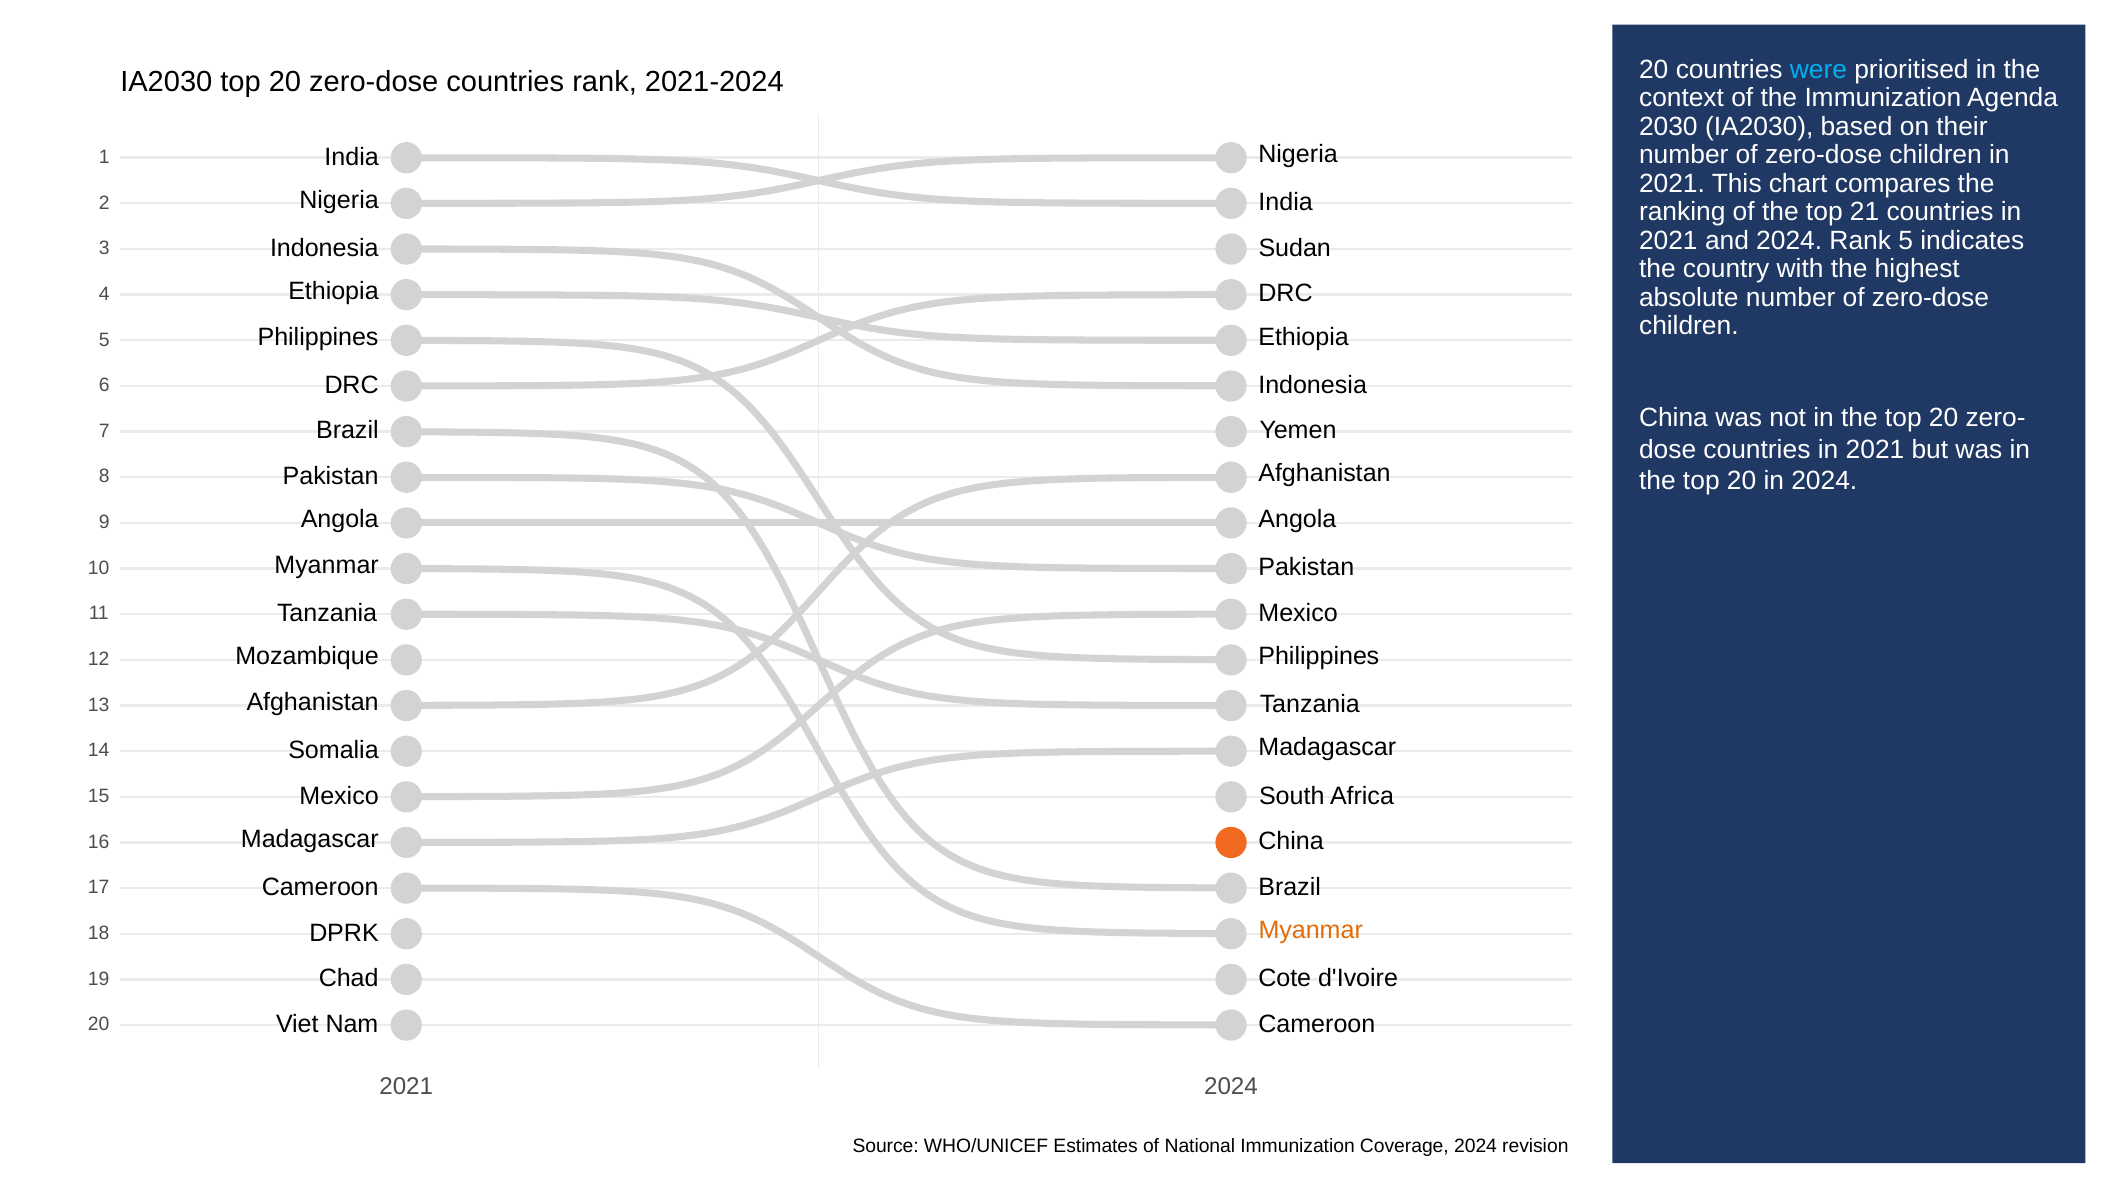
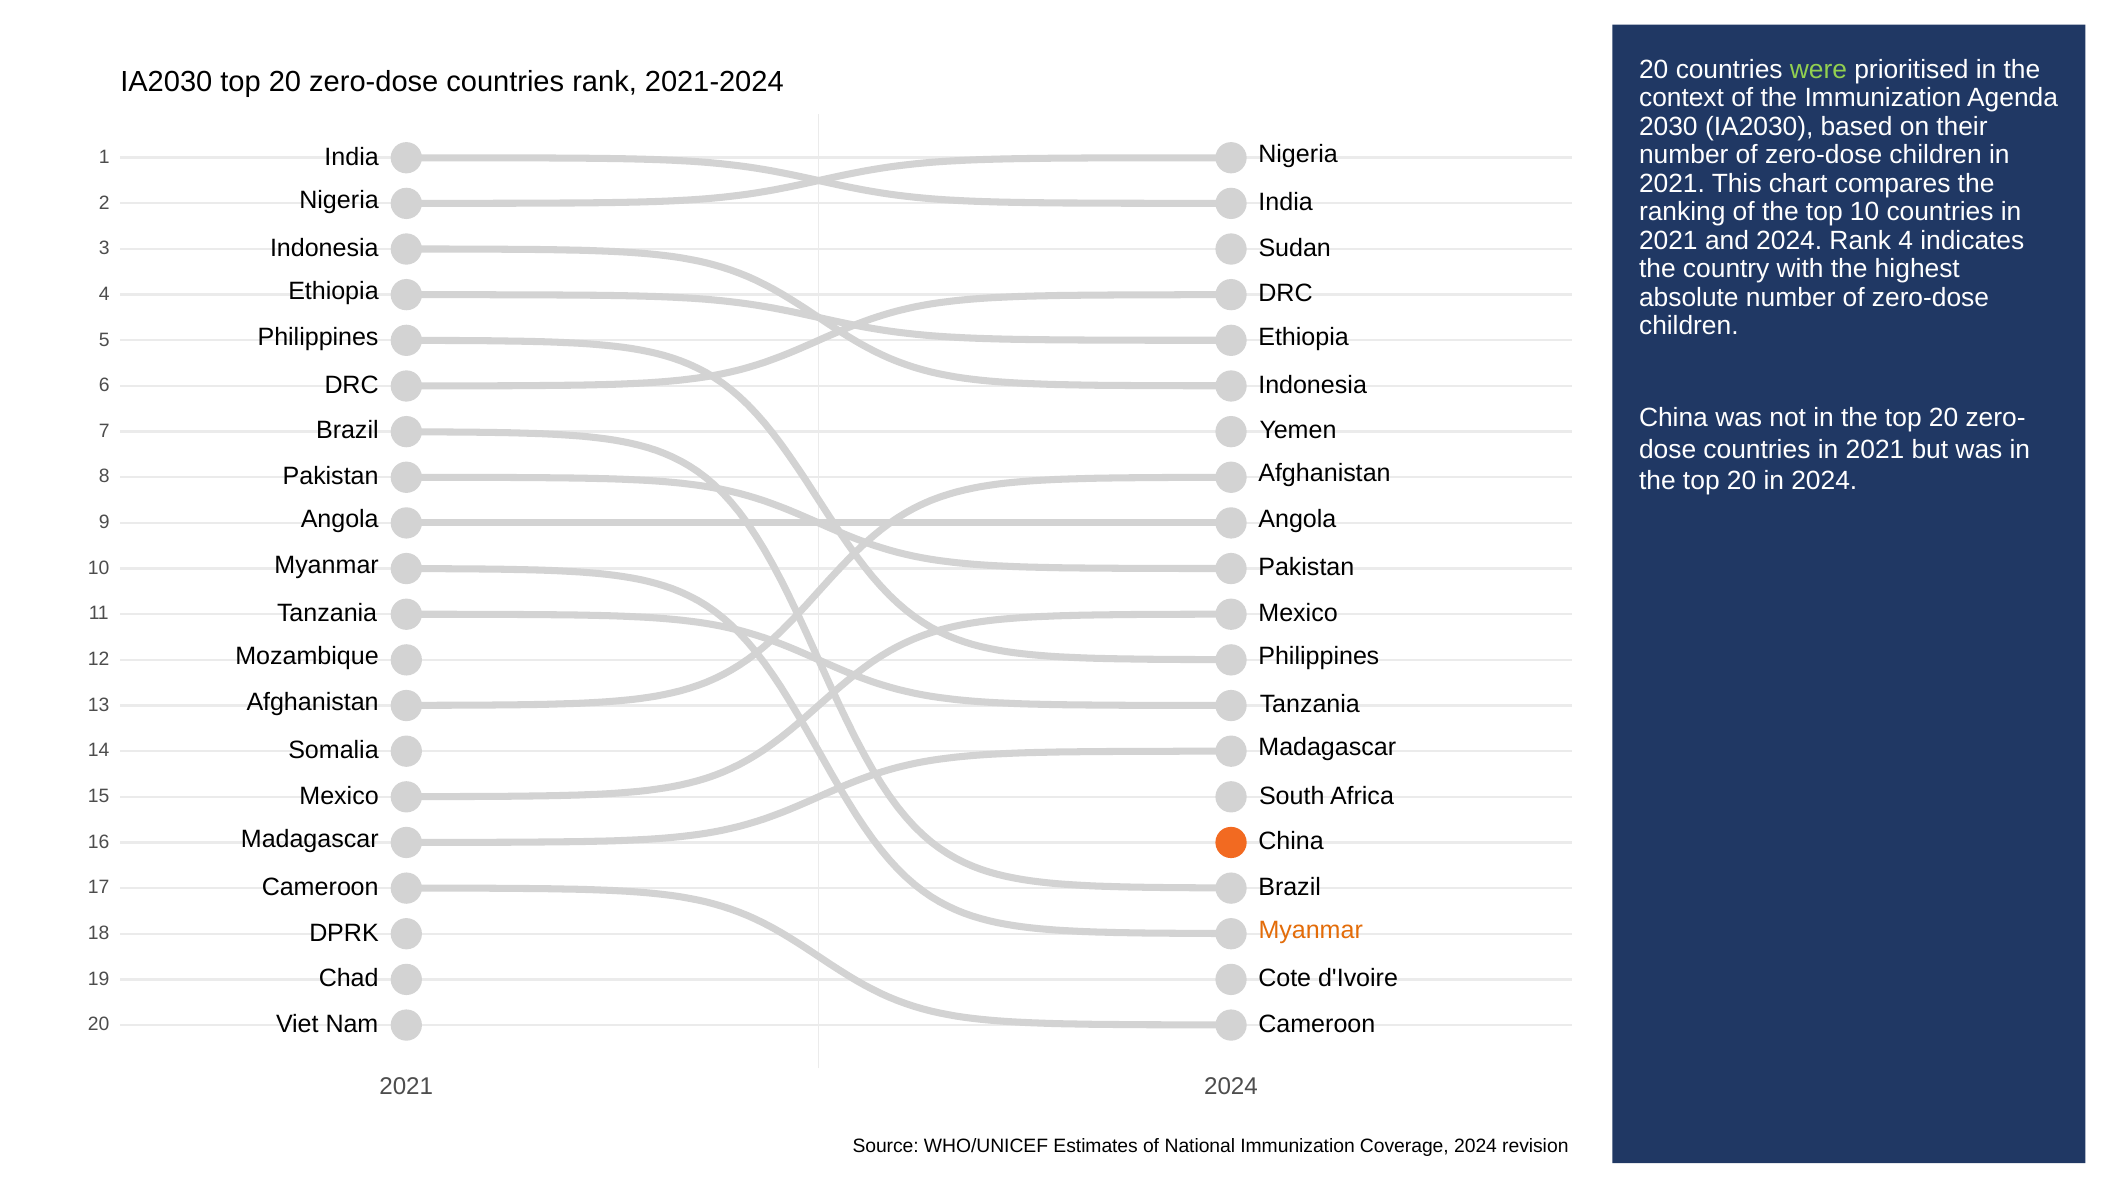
were colour: light blue -> light green (1818, 69)
top 21: 21 -> 10 (1865, 212)
Rank 5: 5 -> 4 (1906, 240)
